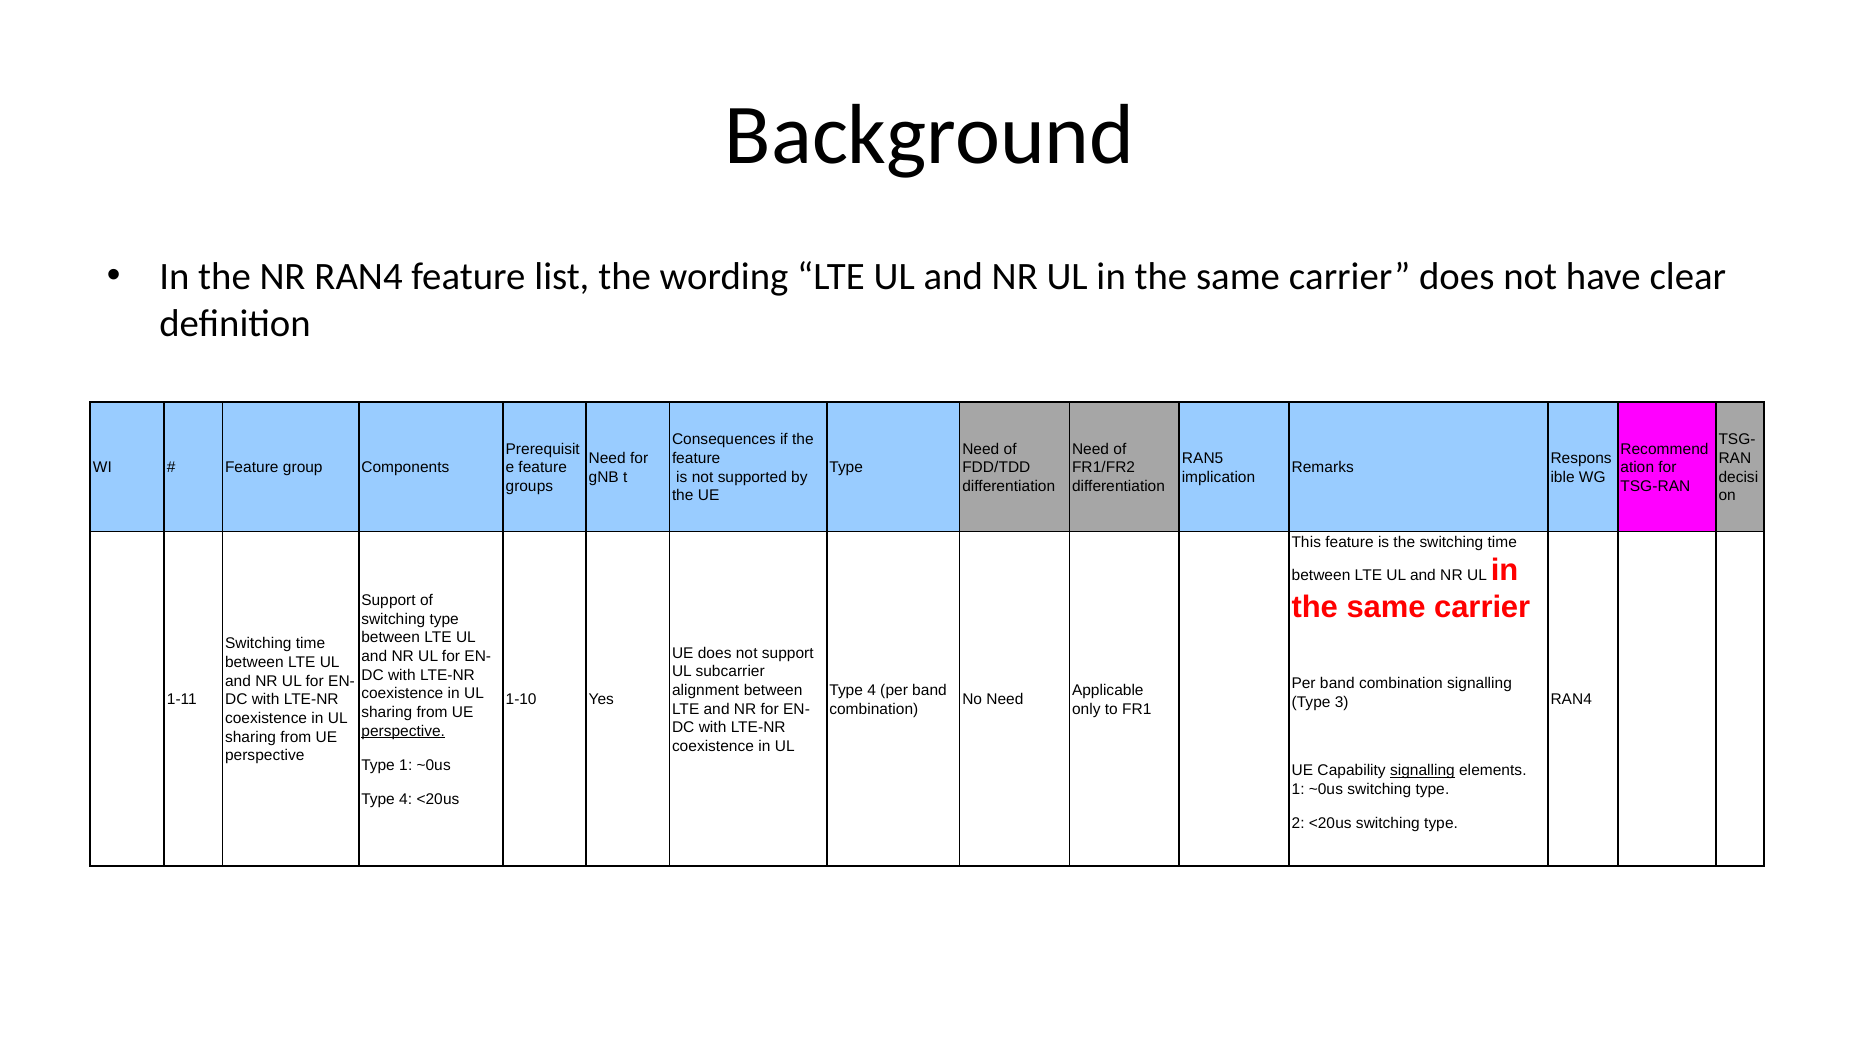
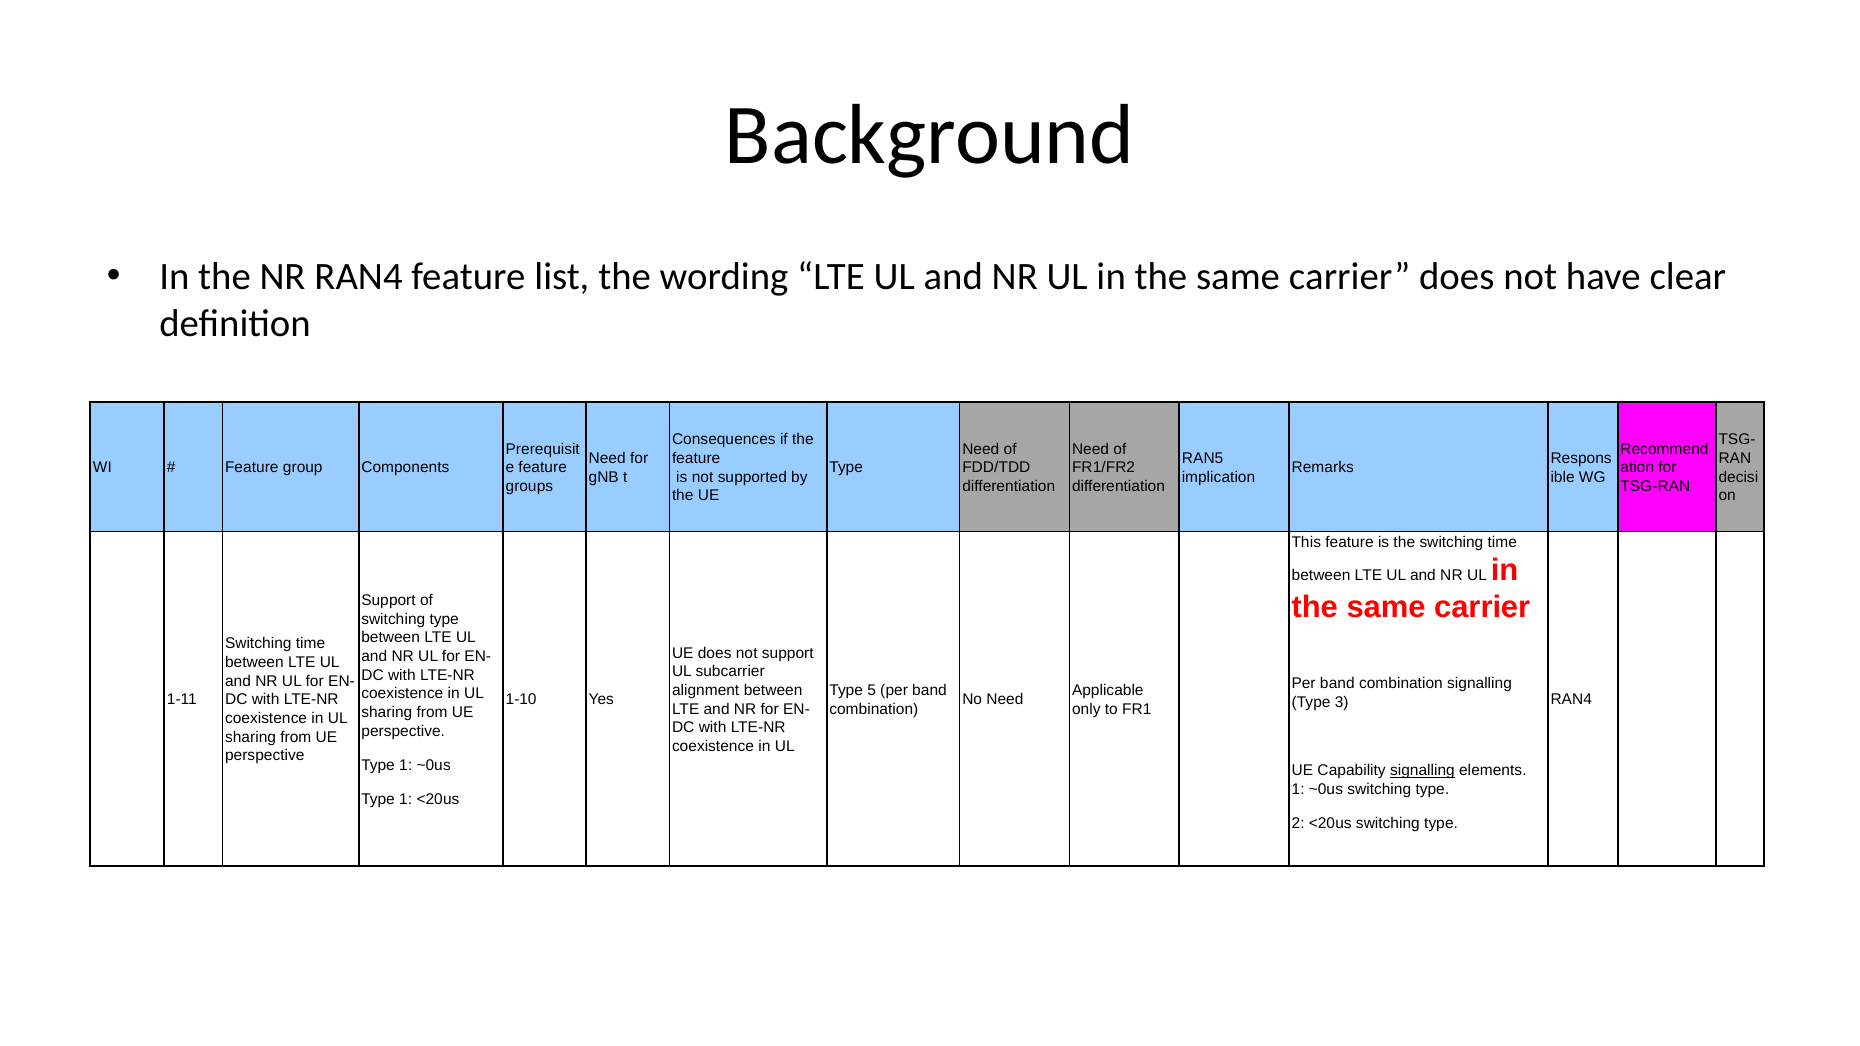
4: 4 -> 5 (872, 691)
perspective underline: present -> none (403, 731)
4: 4 -> 1 (406, 800)
